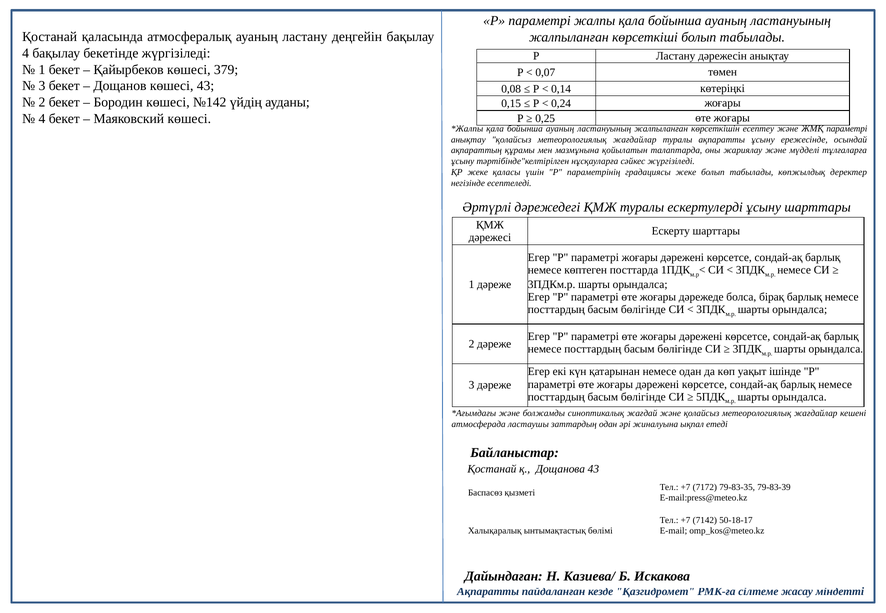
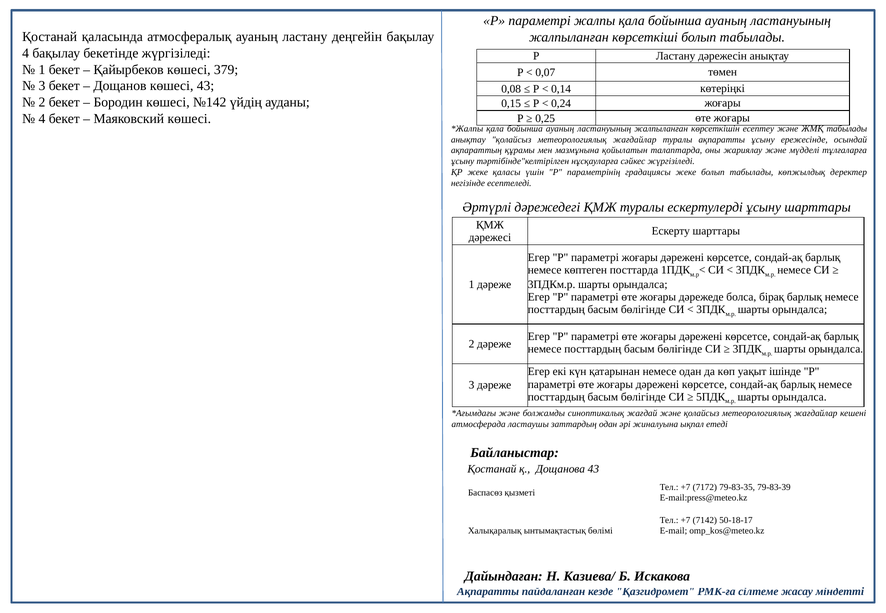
ЖМҚ параметрі: параметрі -> табылады (847, 129)
